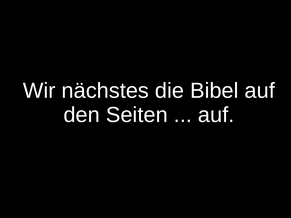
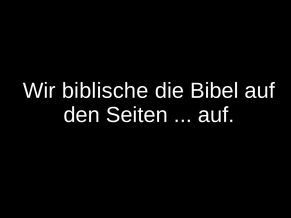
nächstes: nächstes -> biblische (105, 91)
